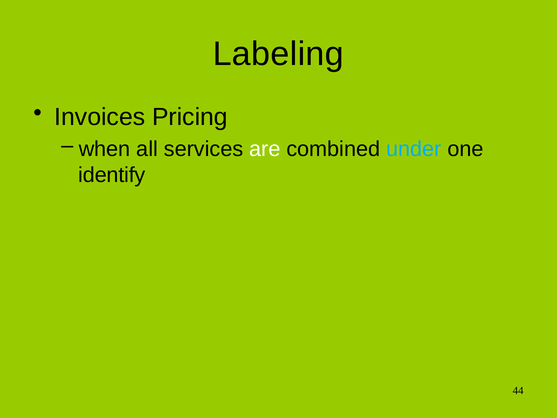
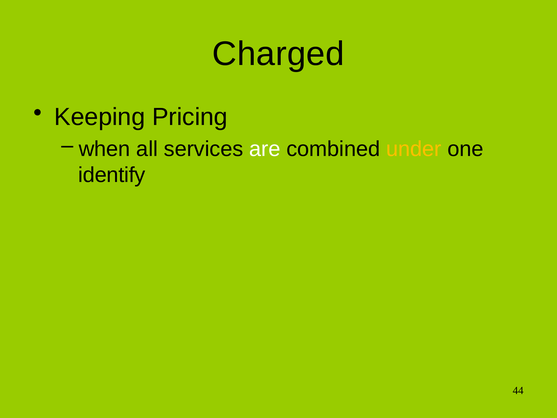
Labeling: Labeling -> Charged (278, 54)
Invoices: Invoices -> Keeping (100, 117)
under colour: light blue -> yellow (414, 149)
